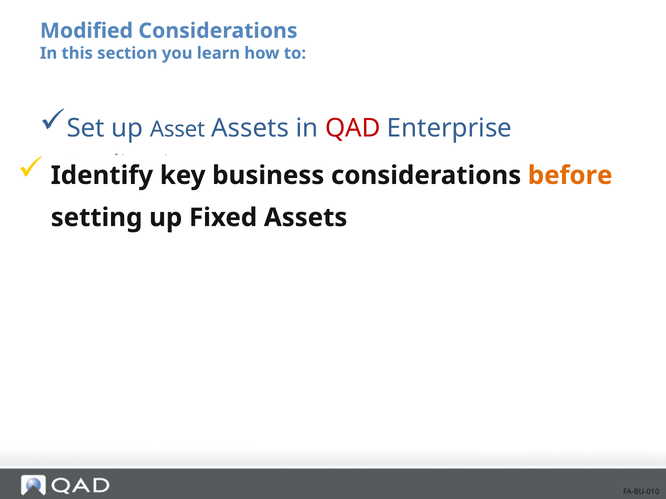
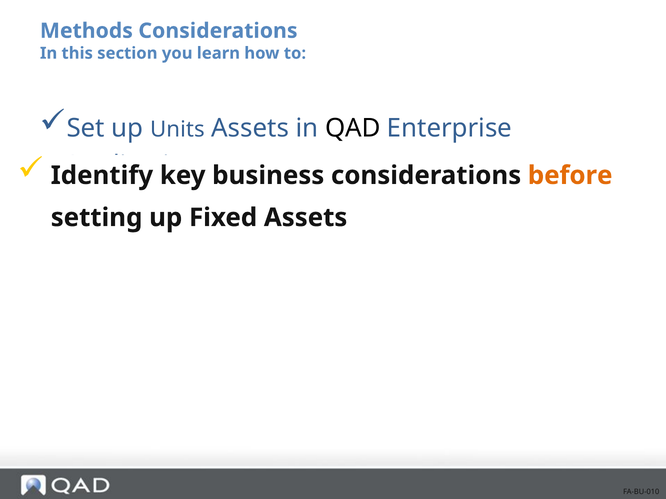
Modified: Modified -> Methods (86, 31)
Asset: Asset -> Units (177, 129)
QAD colour: red -> black (353, 128)
